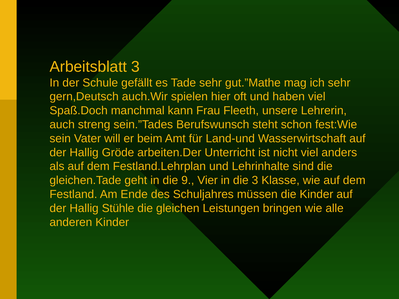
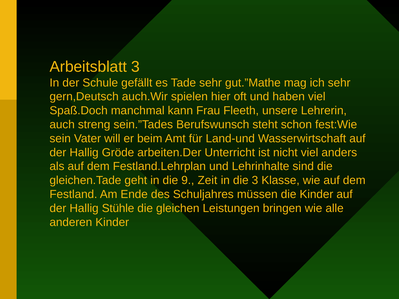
Vier: Vier -> Zeit (207, 181)
